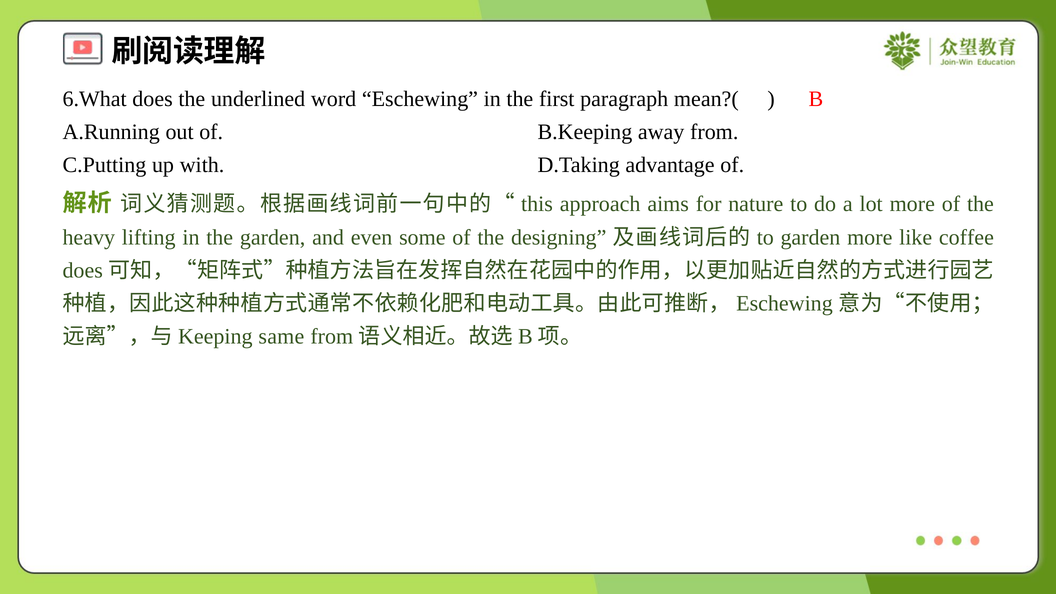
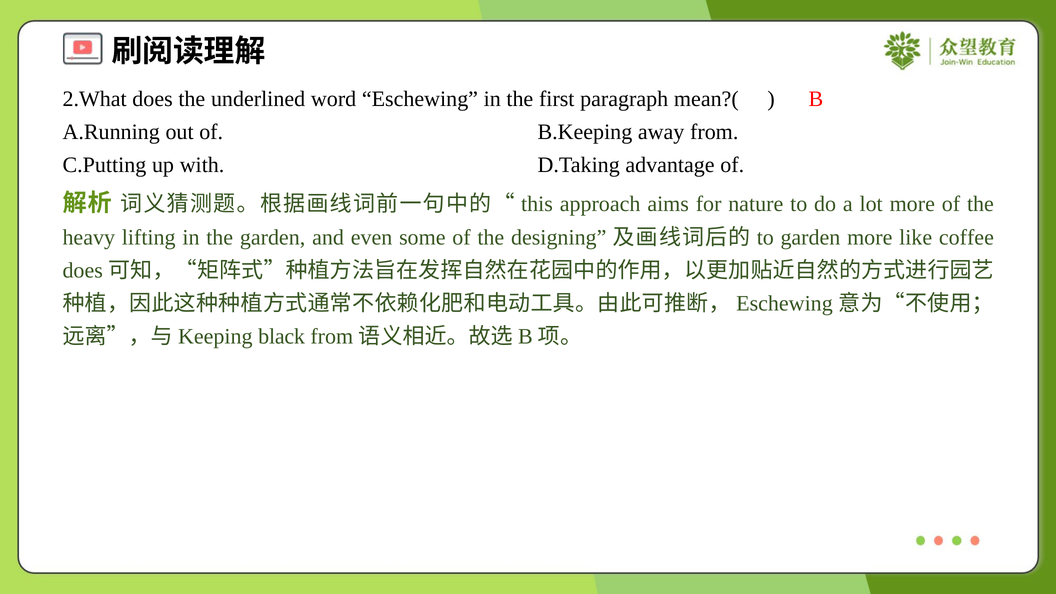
6.What: 6.What -> 2.What (95, 99)
same: same -> black (282, 337)
